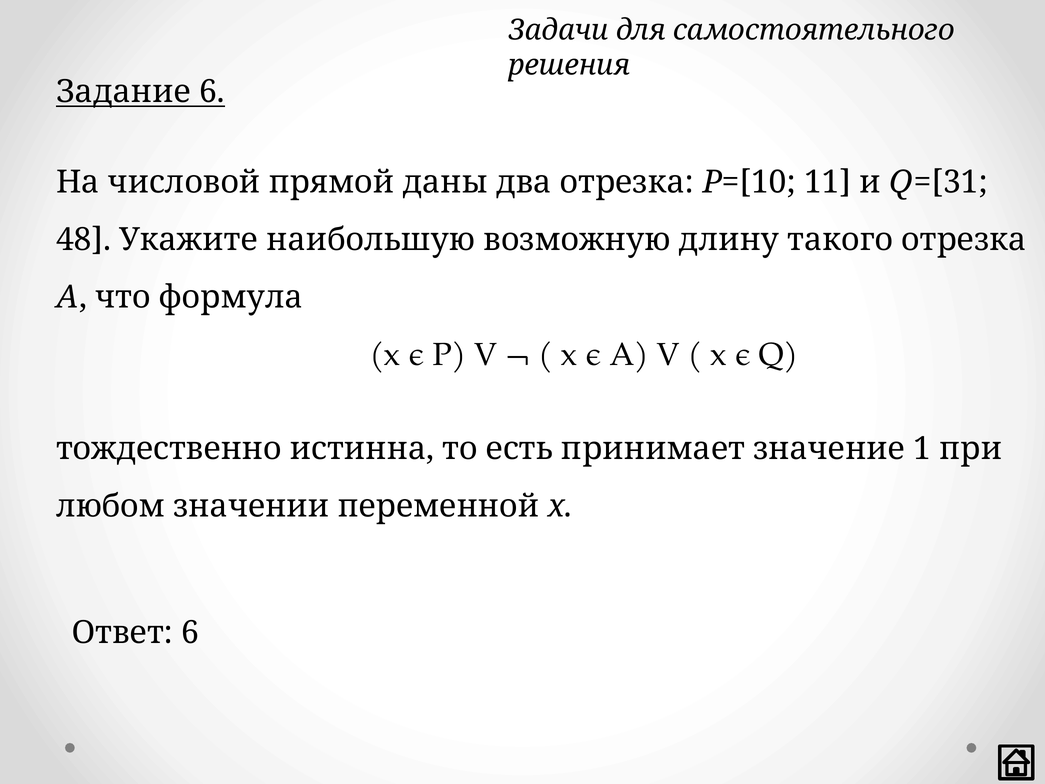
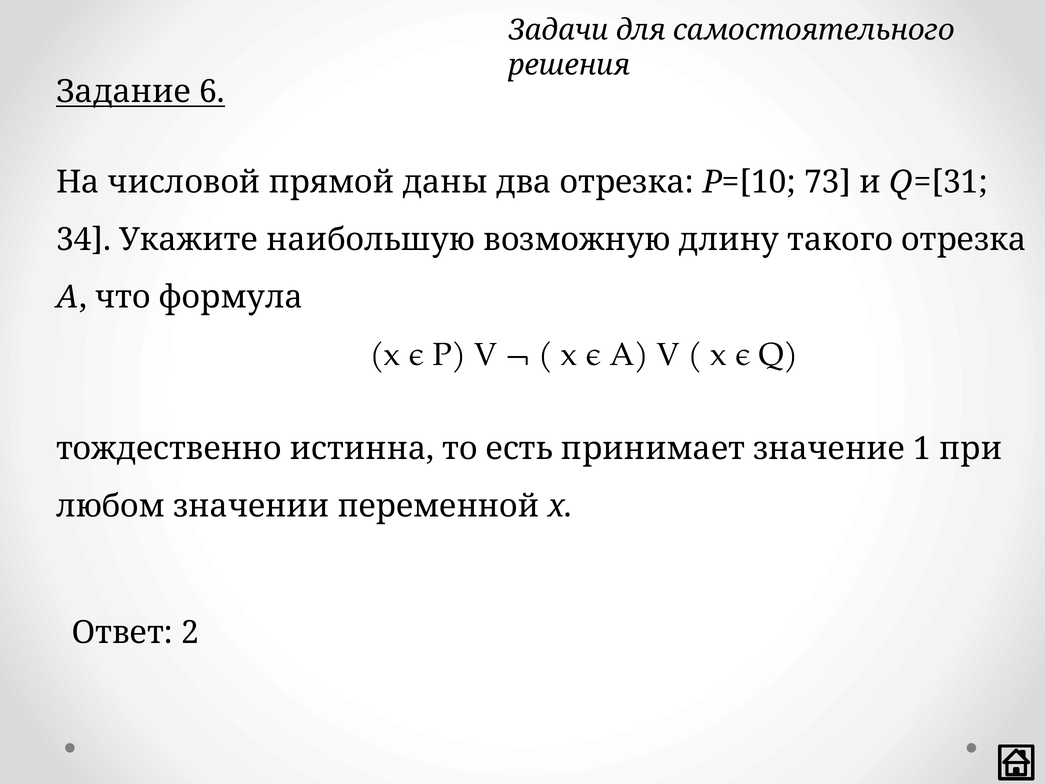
11: 11 -> 73 (828, 182)
48: 48 -> 34 (84, 240)
Ответ 6: 6 -> 2 (190, 632)
